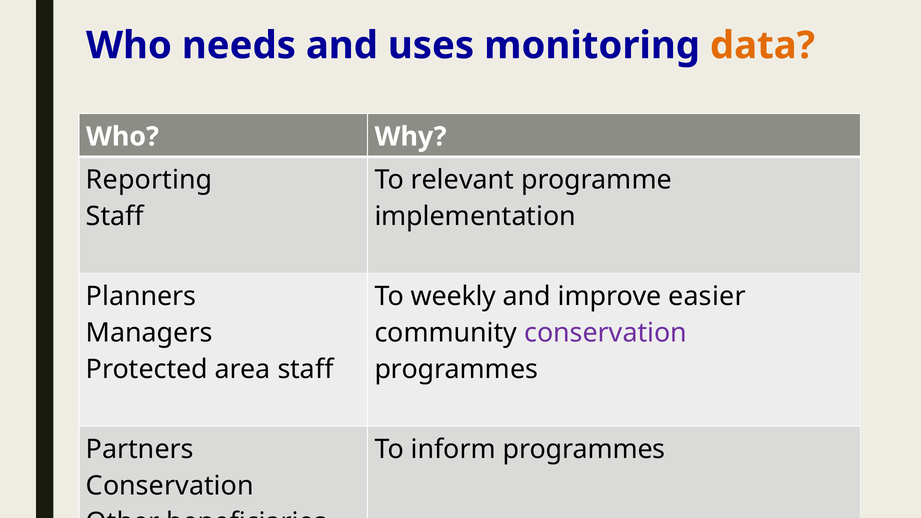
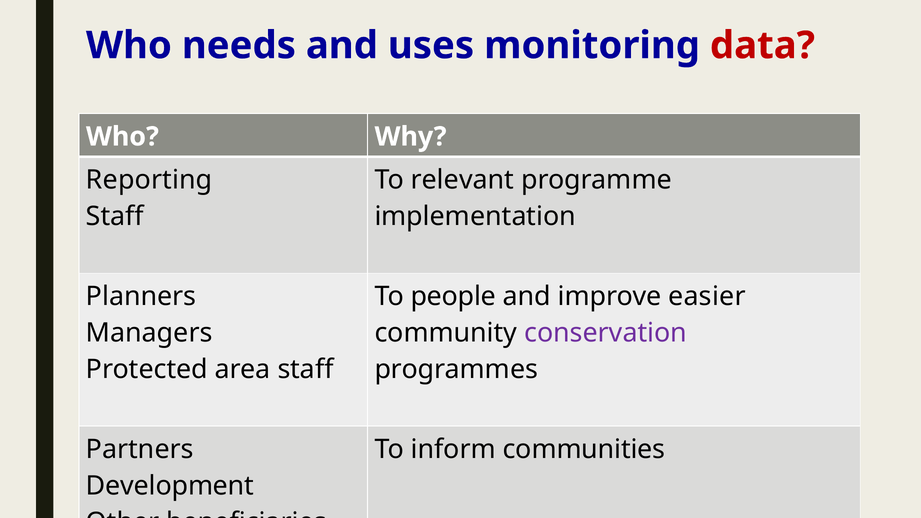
data colour: orange -> red (762, 46)
weekly: weekly -> people (453, 297)
inform programmes: programmes -> communities (584, 449)
Conservation: Conservation -> Development (170, 486)
